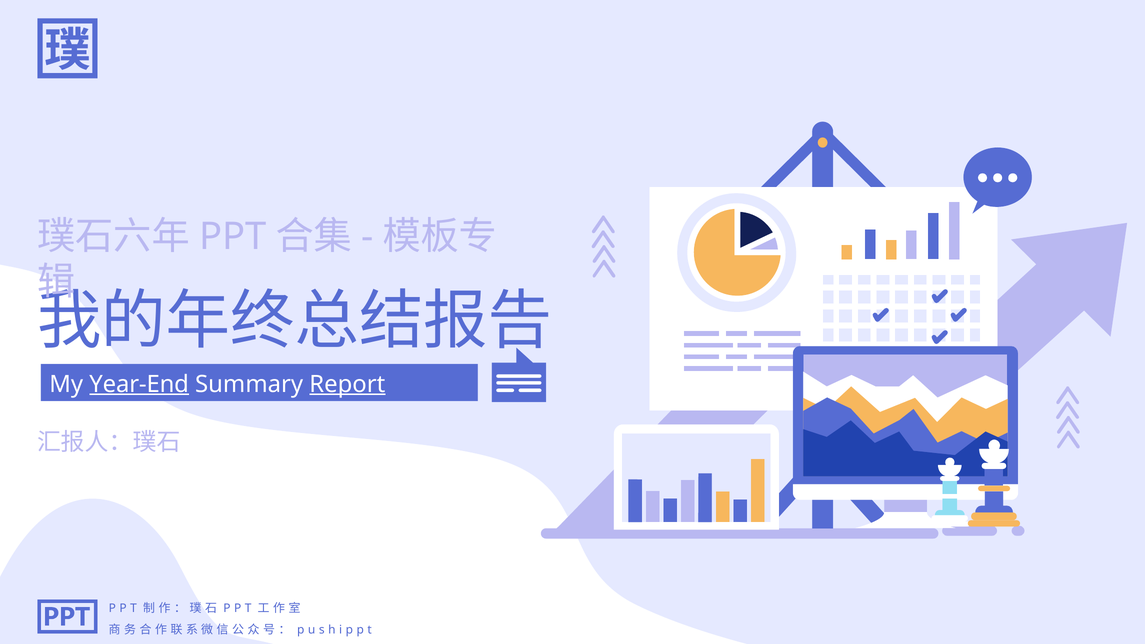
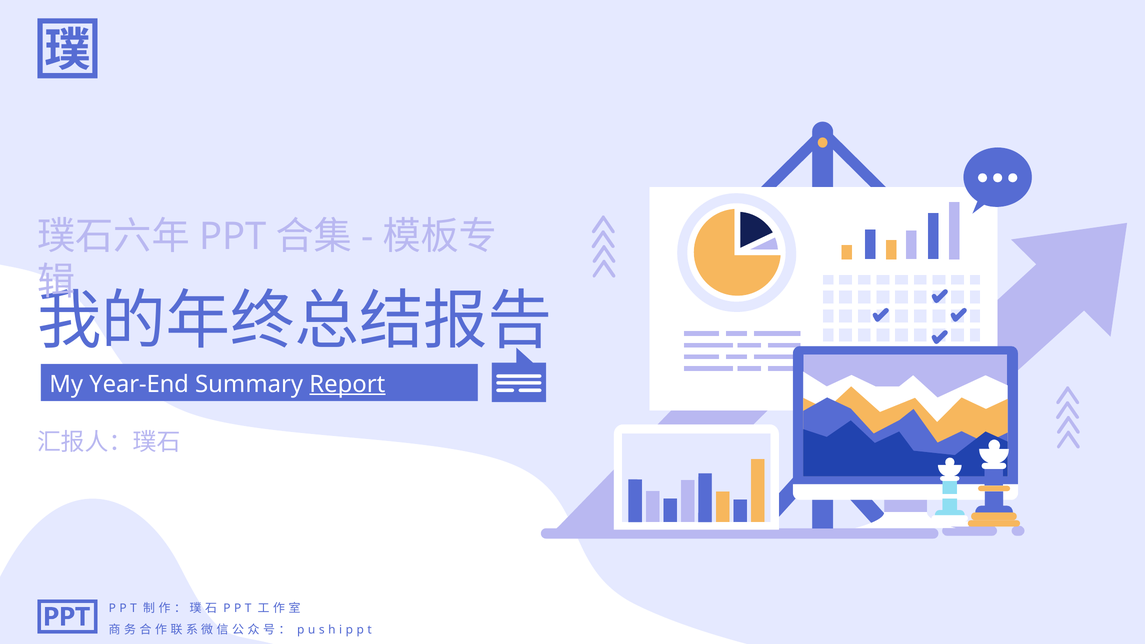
Year-End underline: present -> none (139, 384)
